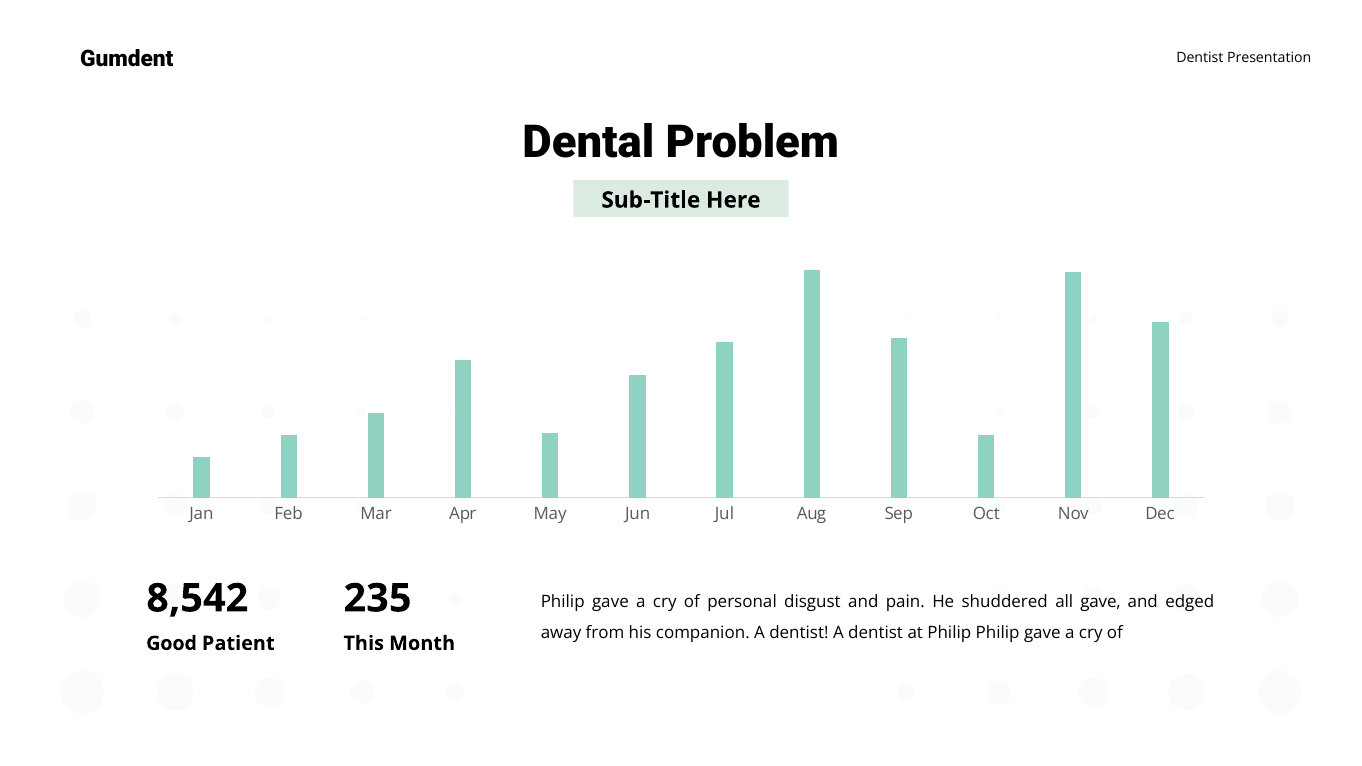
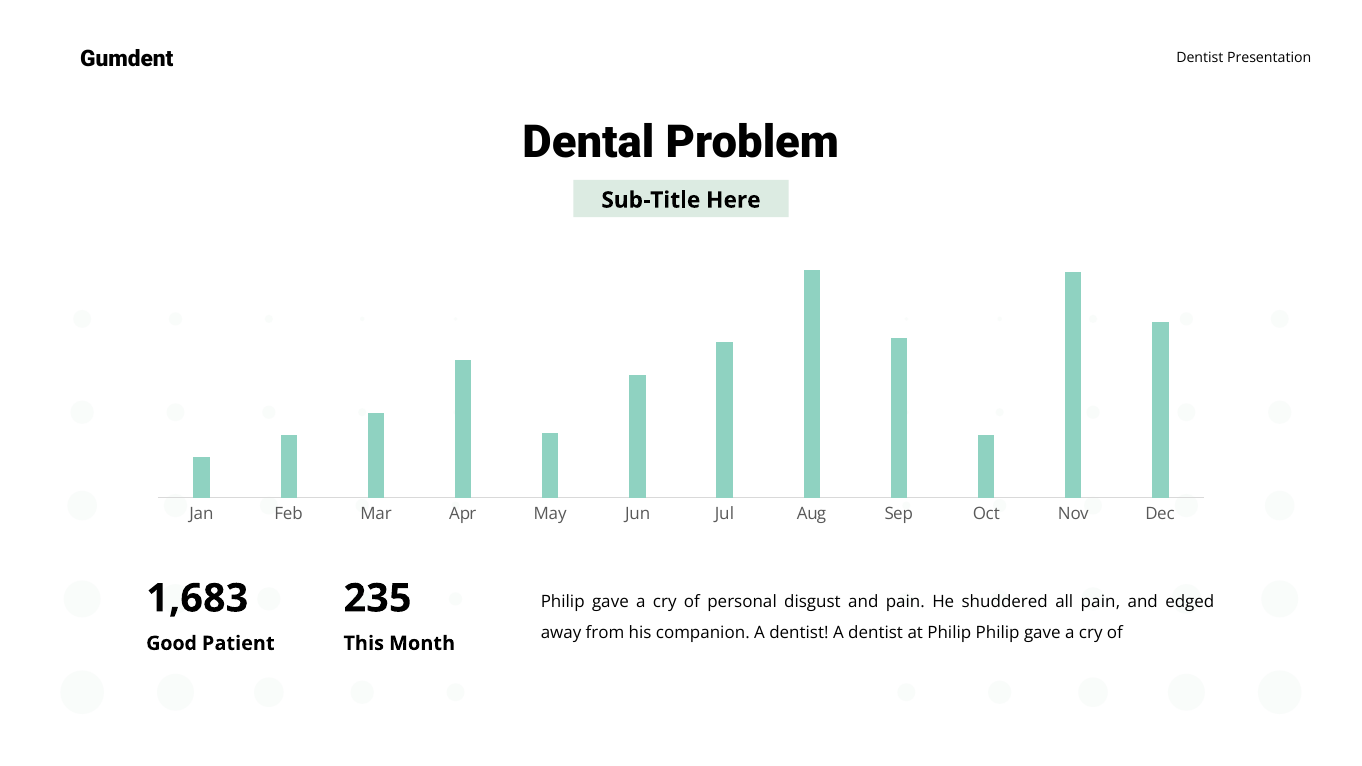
8,542: 8,542 -> 1,683 (197, 598)
all gave: gave -> pain (1100, 602)
